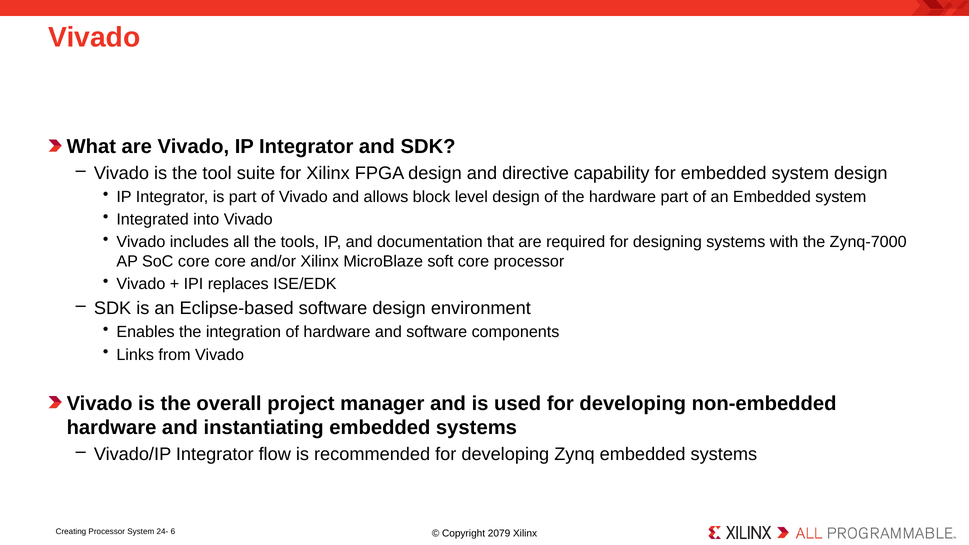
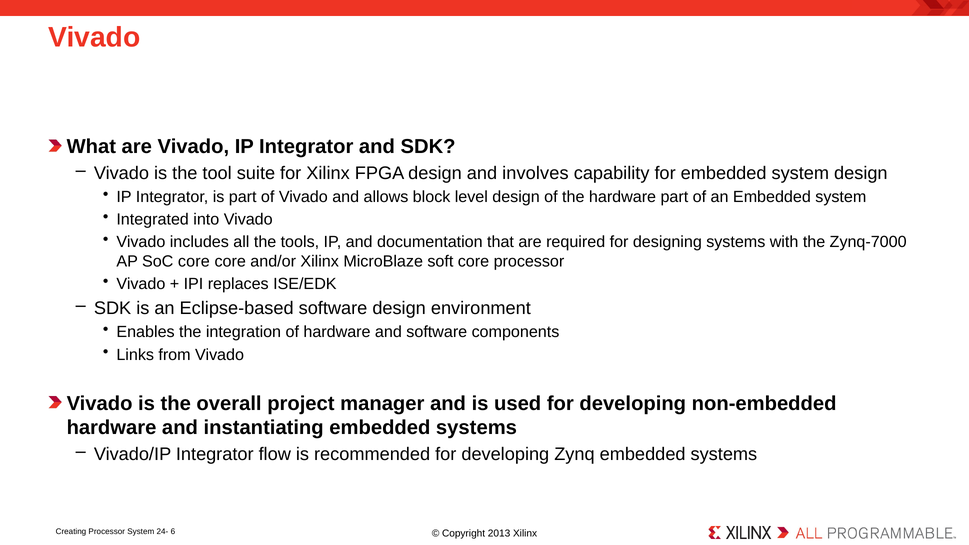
directive: directive -> involves (535, 173)
2079: 2079 -> 2013 (499, 534)
